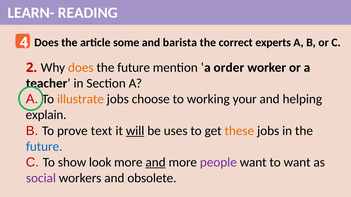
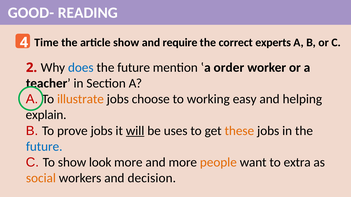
LEARN-: LEARN- -> GOOD- (31, 13)
4 Does: Does -> Time (46, 43)
article some: some -> show (126, 43)
barista: barista -> require (180, 43)
does colour: orange -> blue (81, 68)
your: your -> easy (245, 99)
prove text: text -> jobs (102, 131)
and underline: present -> none (156, 163)
people colour: purple -> orange (218, 163)
to want: want -> extra (297, 163)
social colour: purple -> orange (41, 178)
obsolete: obsolete -> decision (152, 178)
